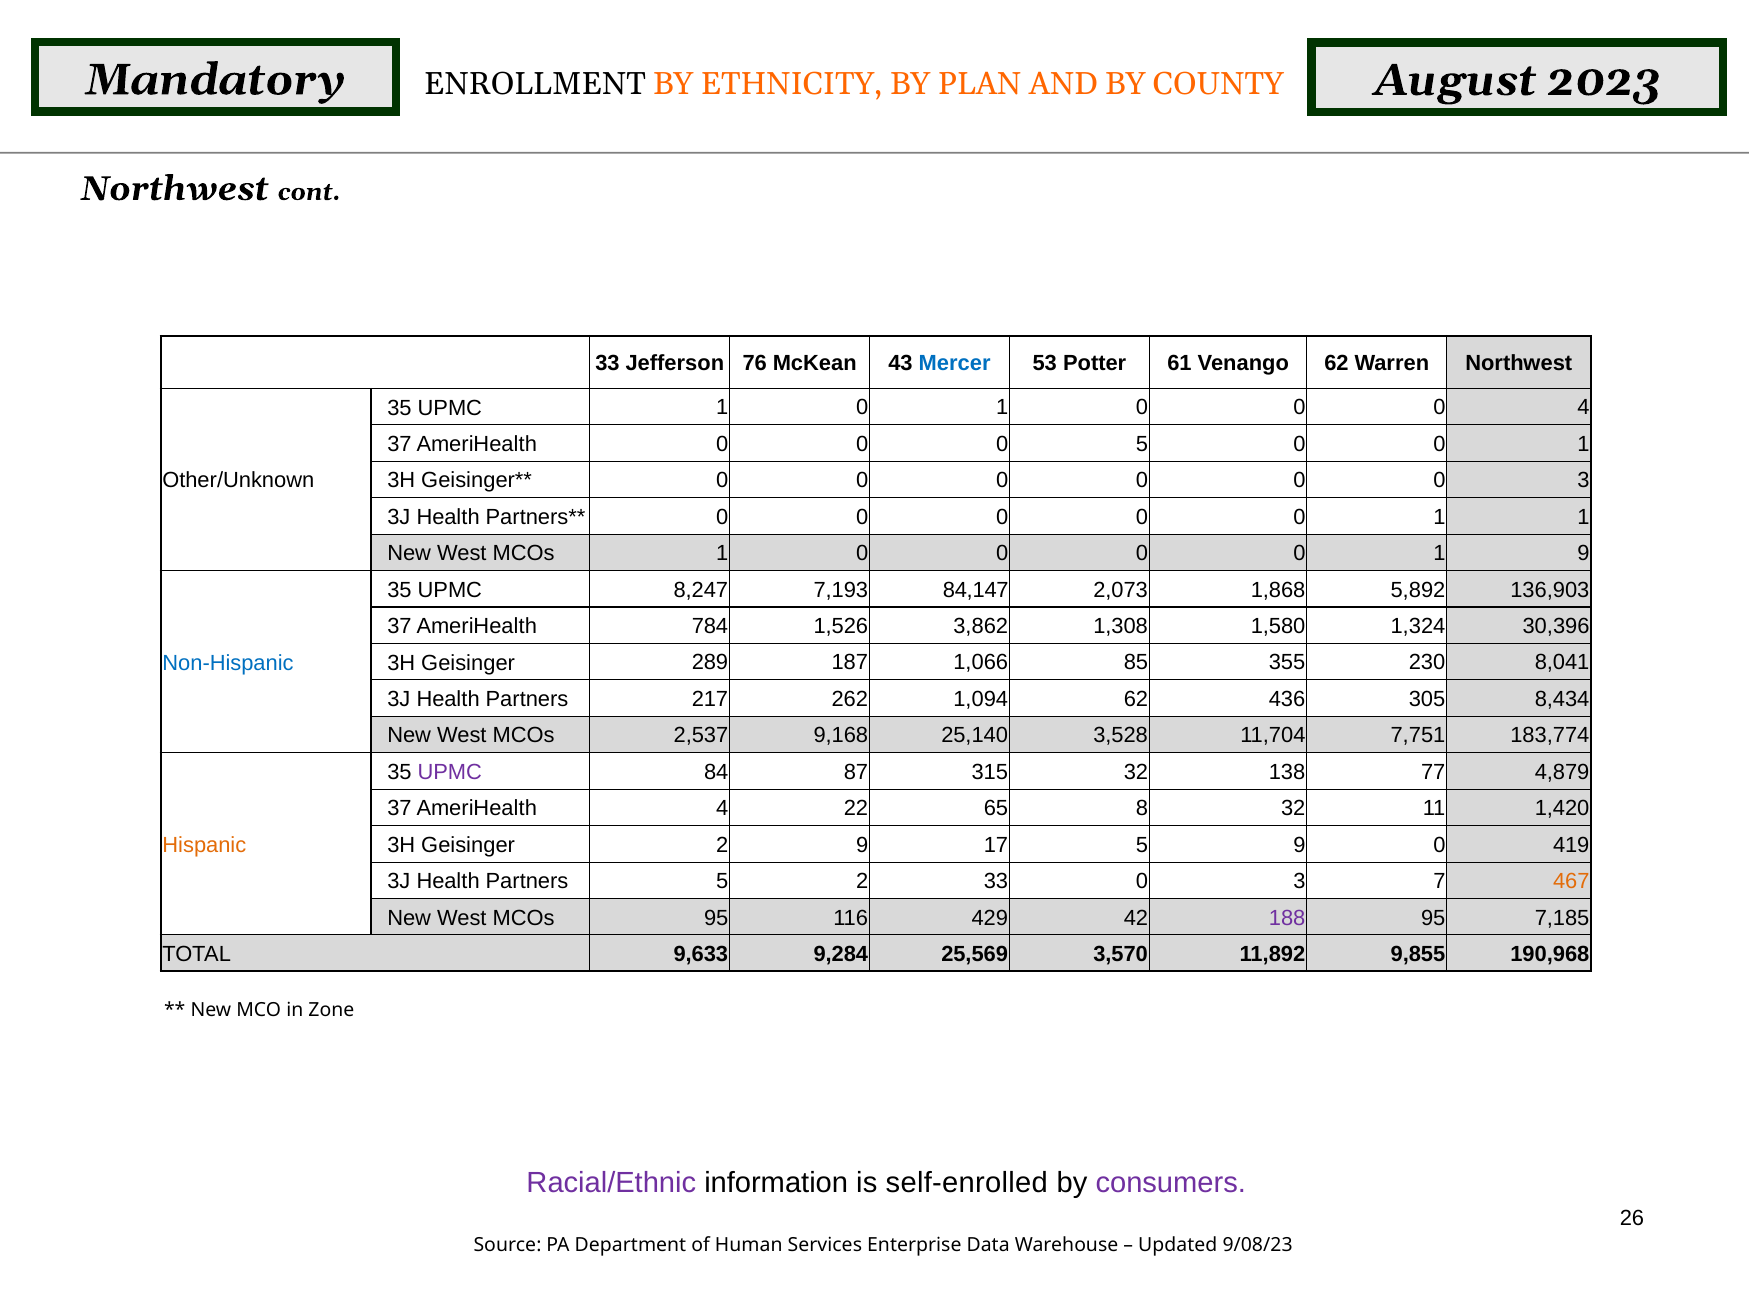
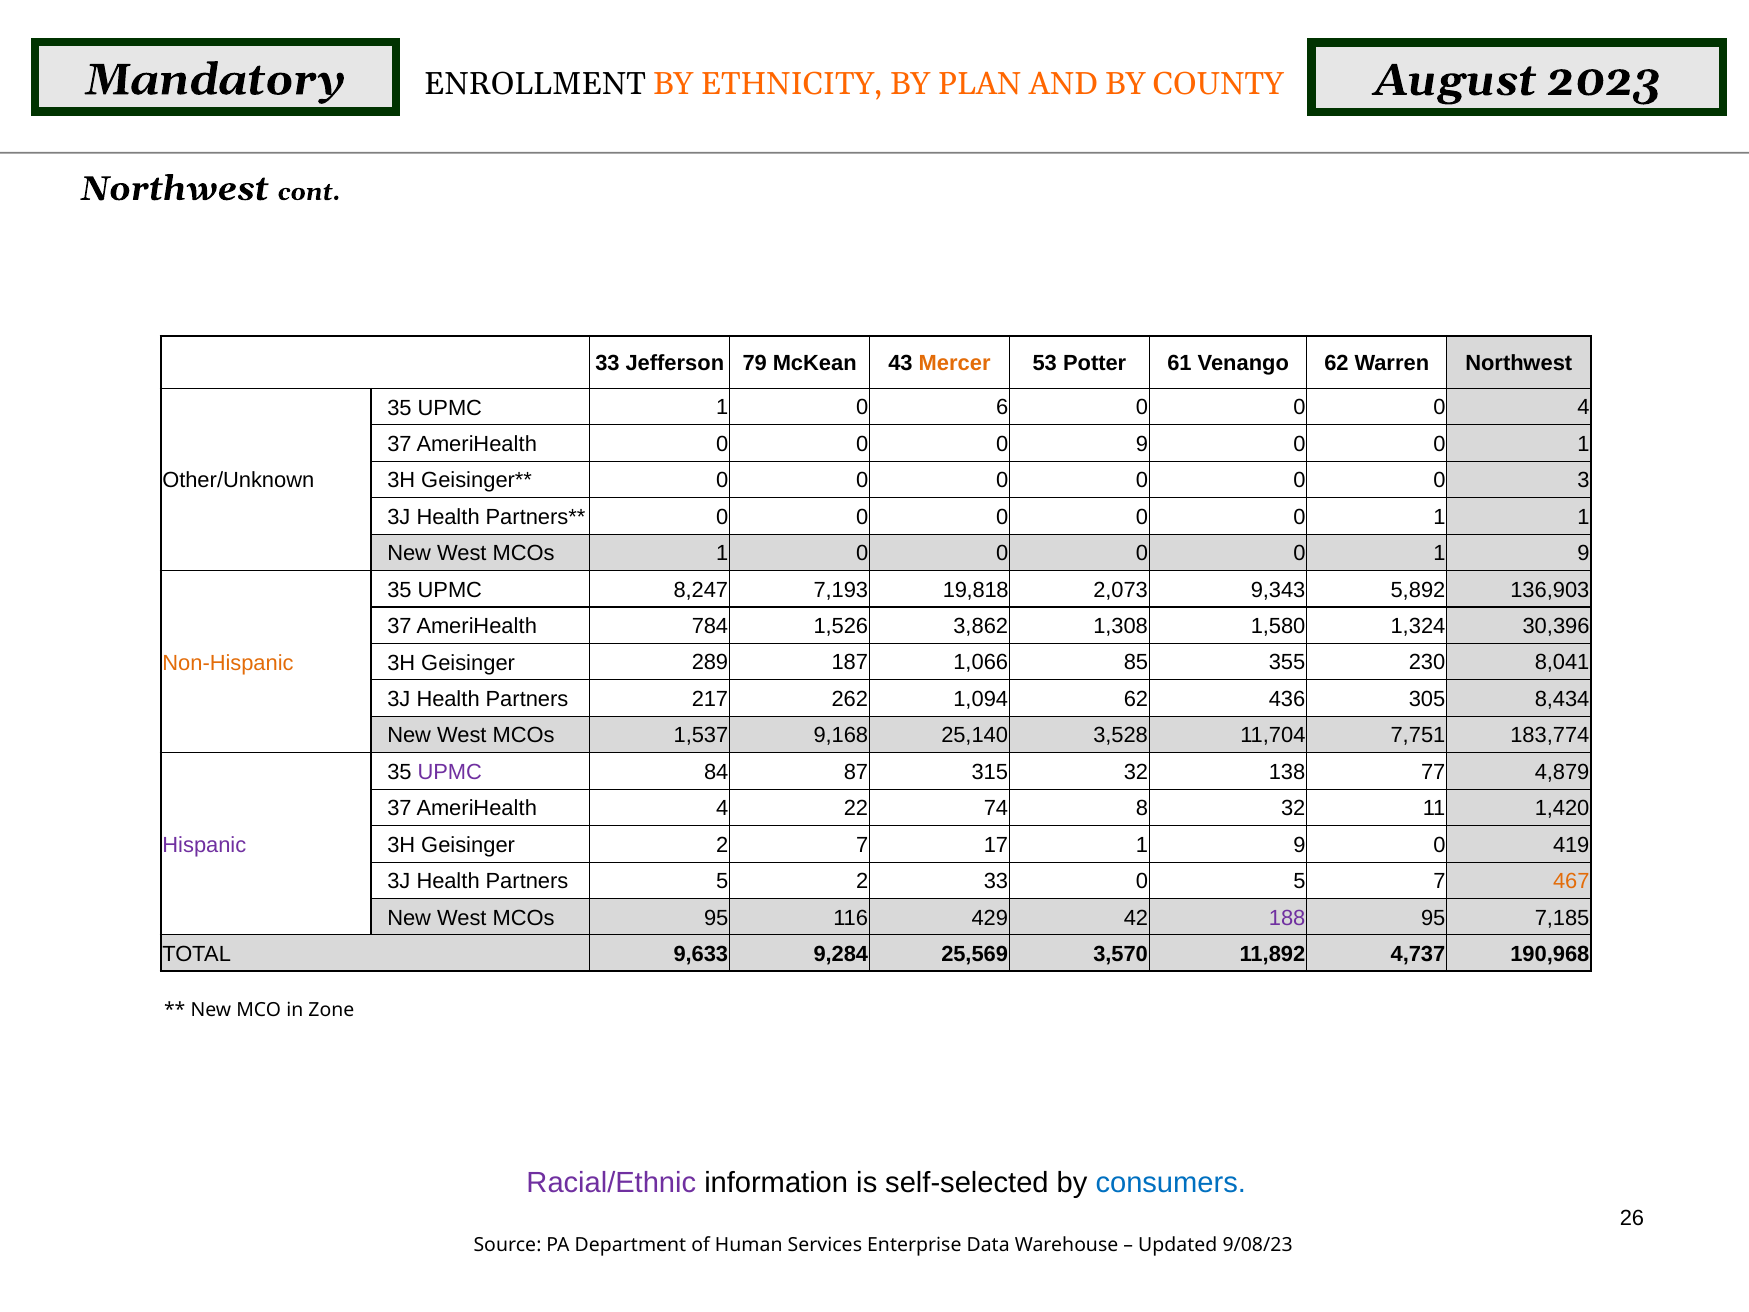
76: 76 -> 79 (755, 363)
Mercer colour: blue -> orange (955, 363)
1 0 1: 1 -> 6 (1002, 408)
0 5: 5 -> 9 (1142, 444)
84,147: 84,147 -> 19,818 (976, 590)
1,868: 1,868 -> 9,343 (1278, 590)
Non-Hispanic colour: blue -> orange (228, 663)
2,537: 2,537 -> 1,537 (701, 735)
65: 65 -> 74 (996, 808)
Hispanic colour: orange -> purple (204, 845)
2 9: 9 -> 7 (862, 845)
17 5: 5 -> 1 (1142, 845)
33 0 3: 3 -> 5 (1299, 881)
9,855: 9,855 -> 4,737 (1418, 954)
self-enrolled: self-enrolled -> self-selected (967, 1183)
consumers colour: purple -> blue (1171, 1183)
